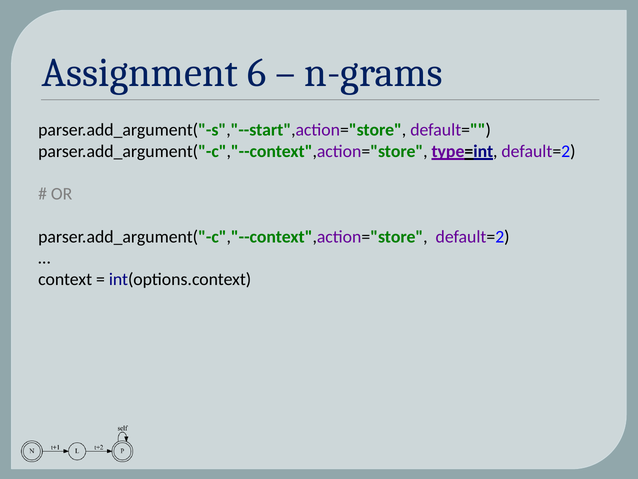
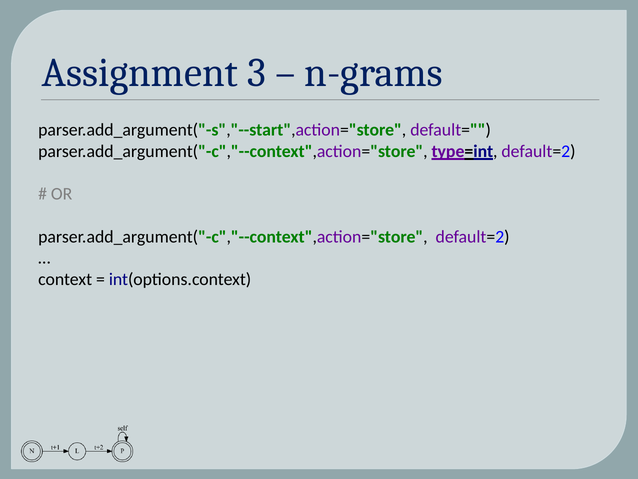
6: 6 -> 3 (256, 73)
